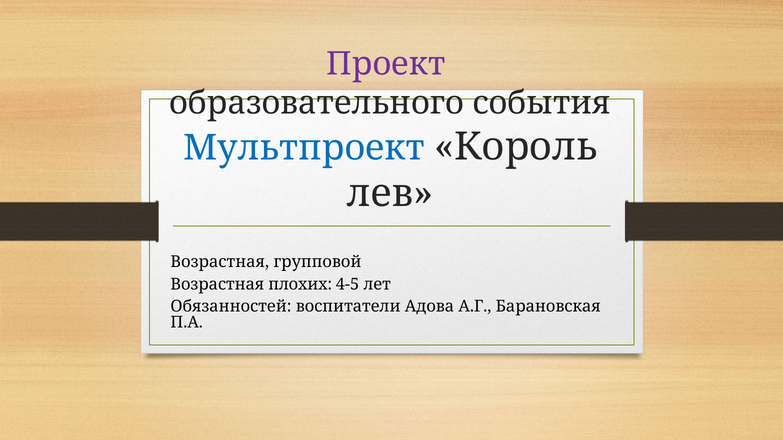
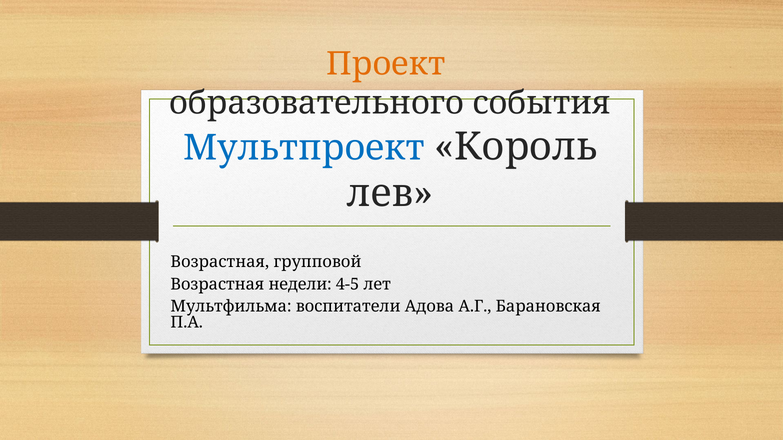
Проект colour: purple -> orange (386, 64)
плохих: плохих -> недели (300, 284)
Обязанностей: Обязанностей -> Мультфильма (231, 307)
